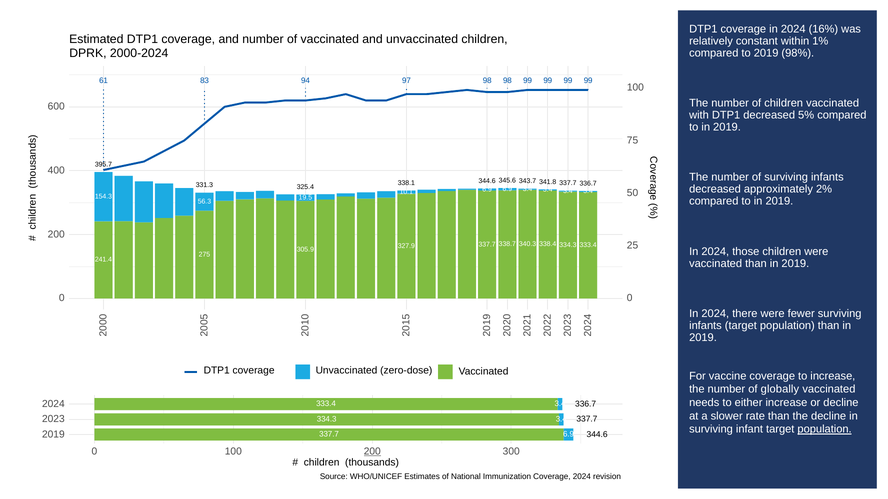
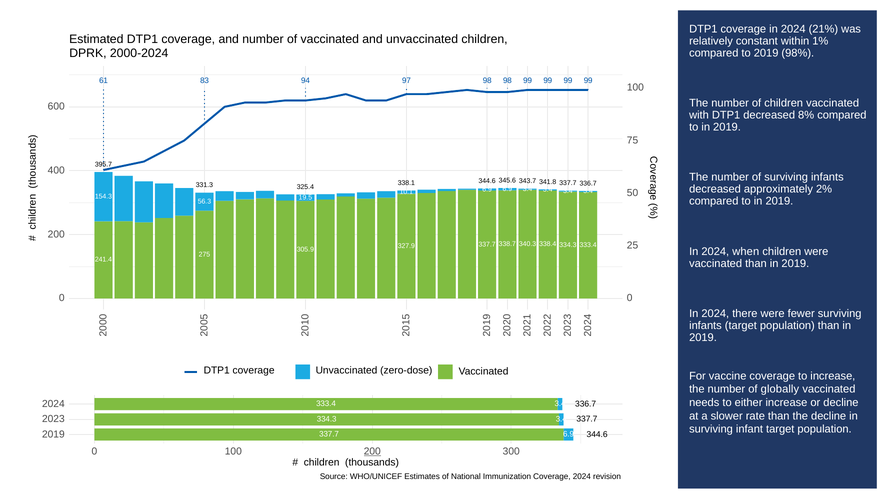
16%: 16% -> 21% (823, 29)
5%: 5% -> 8% (806, 115)
those: those -> when (746, 252)
population underline: present -> none (825, 430)
